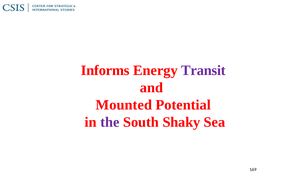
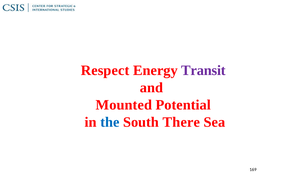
Informs: Informs -> Respect (105, 71)
the colour: purple -> blue (110, 122)
Shaky: Shaky -> There (181, 122)
